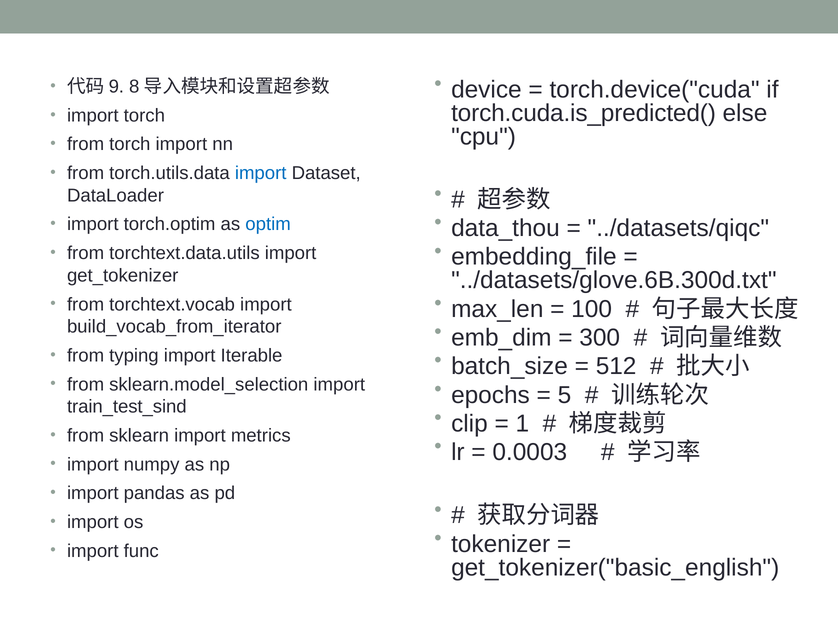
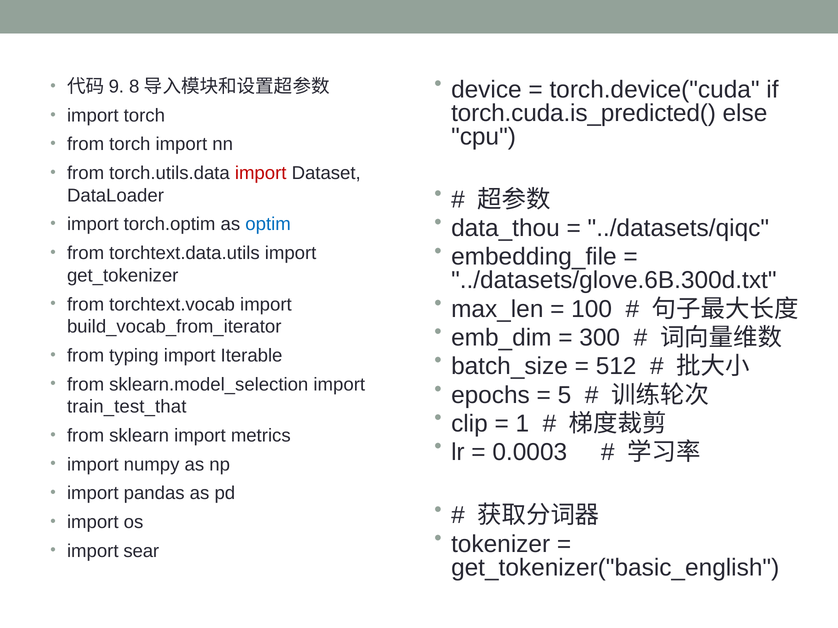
import colour: blue -> red (261, 173)
train_test_sind: train_test_sind -> train_test_that (127, 407)
func: func -> sear (141, 551)
